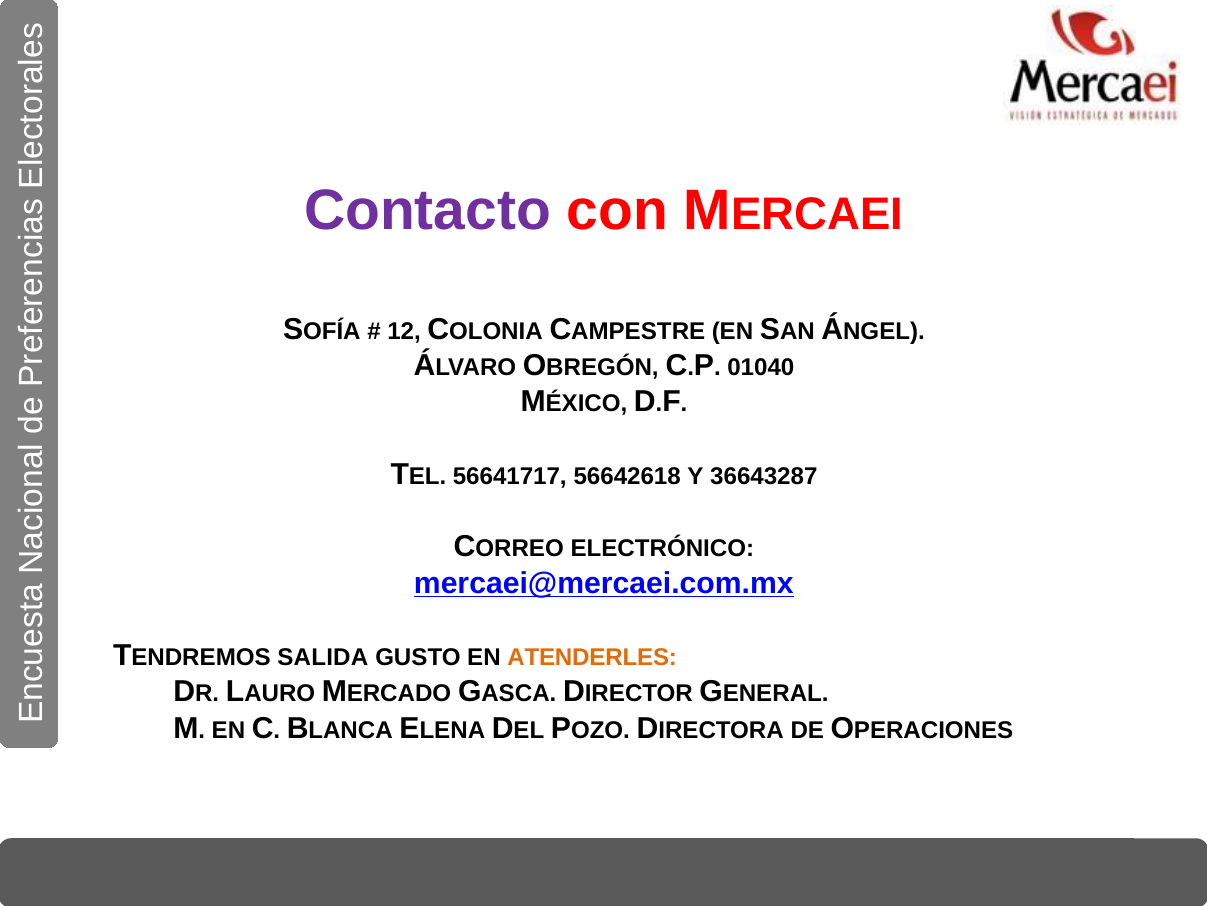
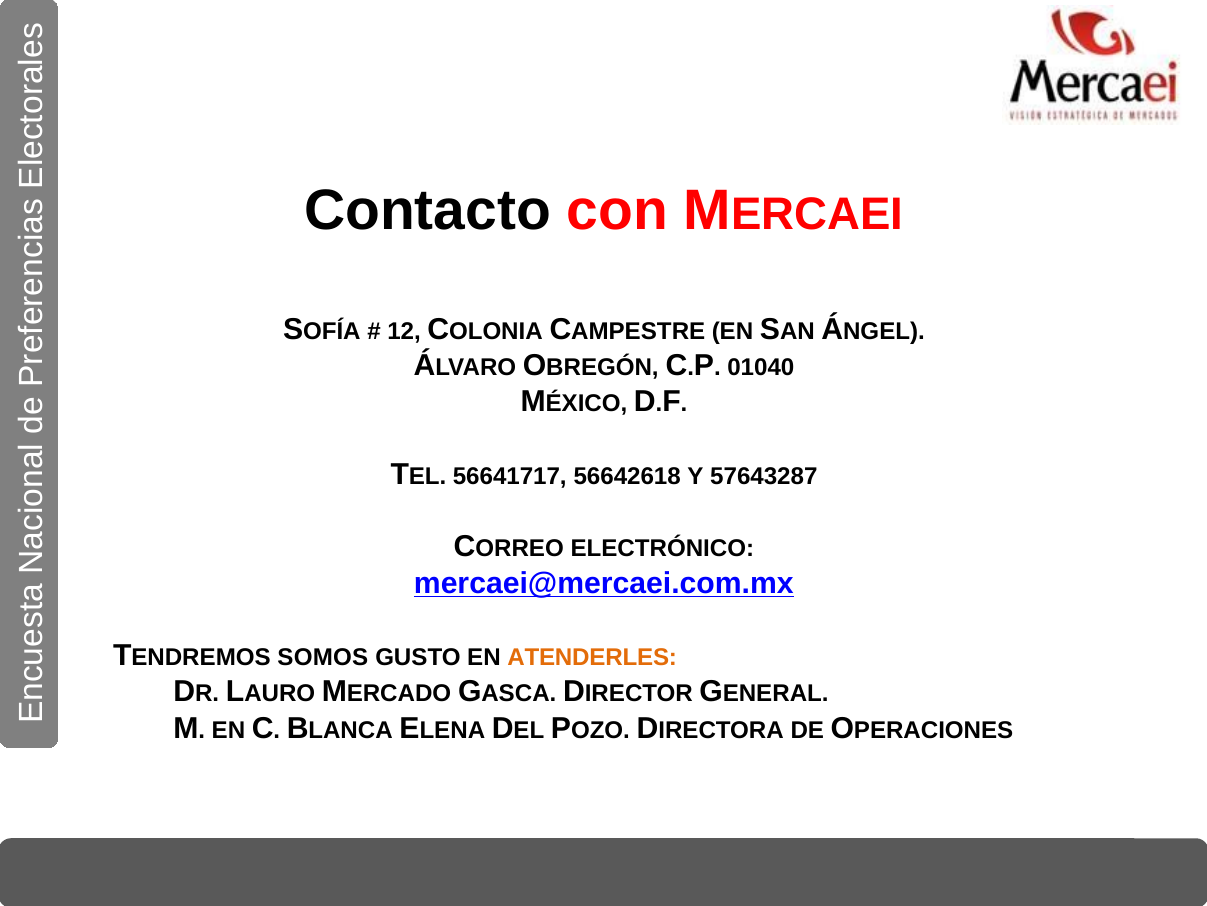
Contacto colour: purple -> black (428, 210)
36643287: 36643287 -> 57643287 (764, 476)
SALIDA: SALIDA -> SOMOS (323, 657)
